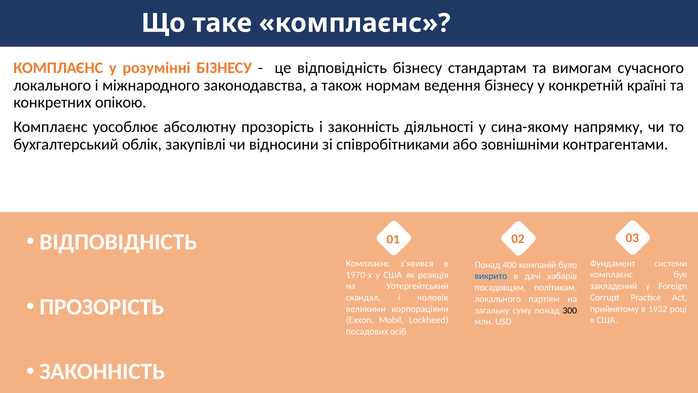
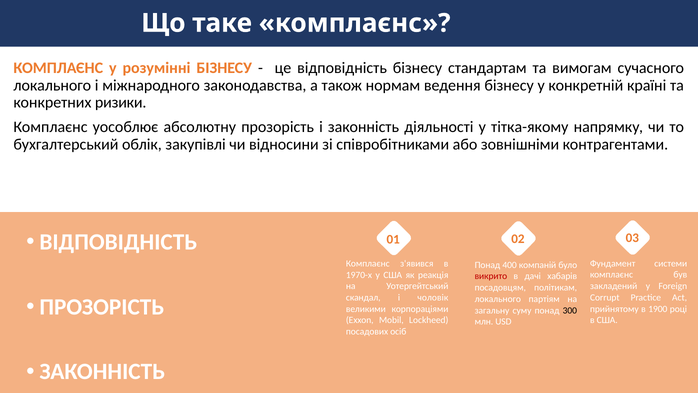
опікою: опікою -> ризики (121, 102)
сина-якому: сина-якому -> тітка-якому (530, 127)
викрито colour: blue -> red (491, 276)
1932: 1932 -> 1900 (658, 309)
